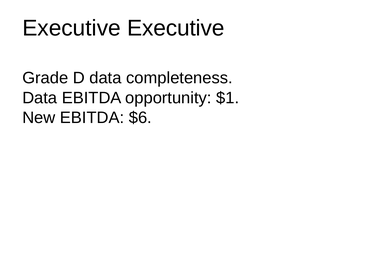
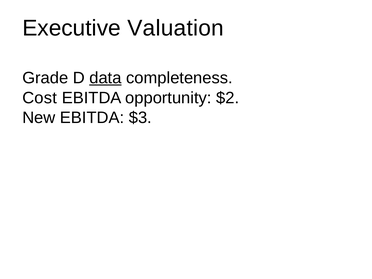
Executive Executive: Executive -> Valuation (176, 28)
data underline: none -> present (105, 78)
Data: Data -> Cost (40, 98)
$1: $1 -> $2 (228, 98)
$6: $6 -> $3 (140, 118)
